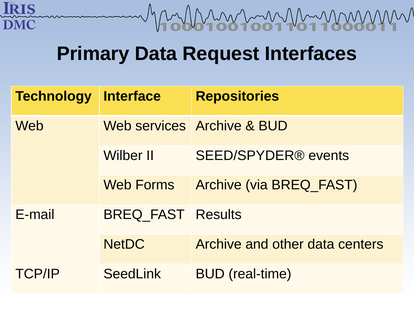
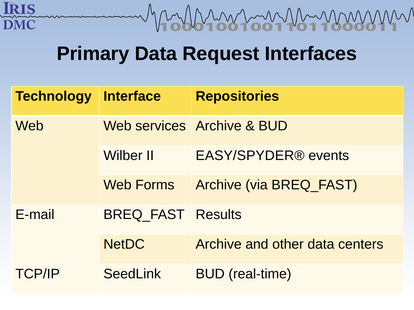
SEED/SPYDER®: SEED/SPYDER® -> EASY/SPYDER® (250, 156)
